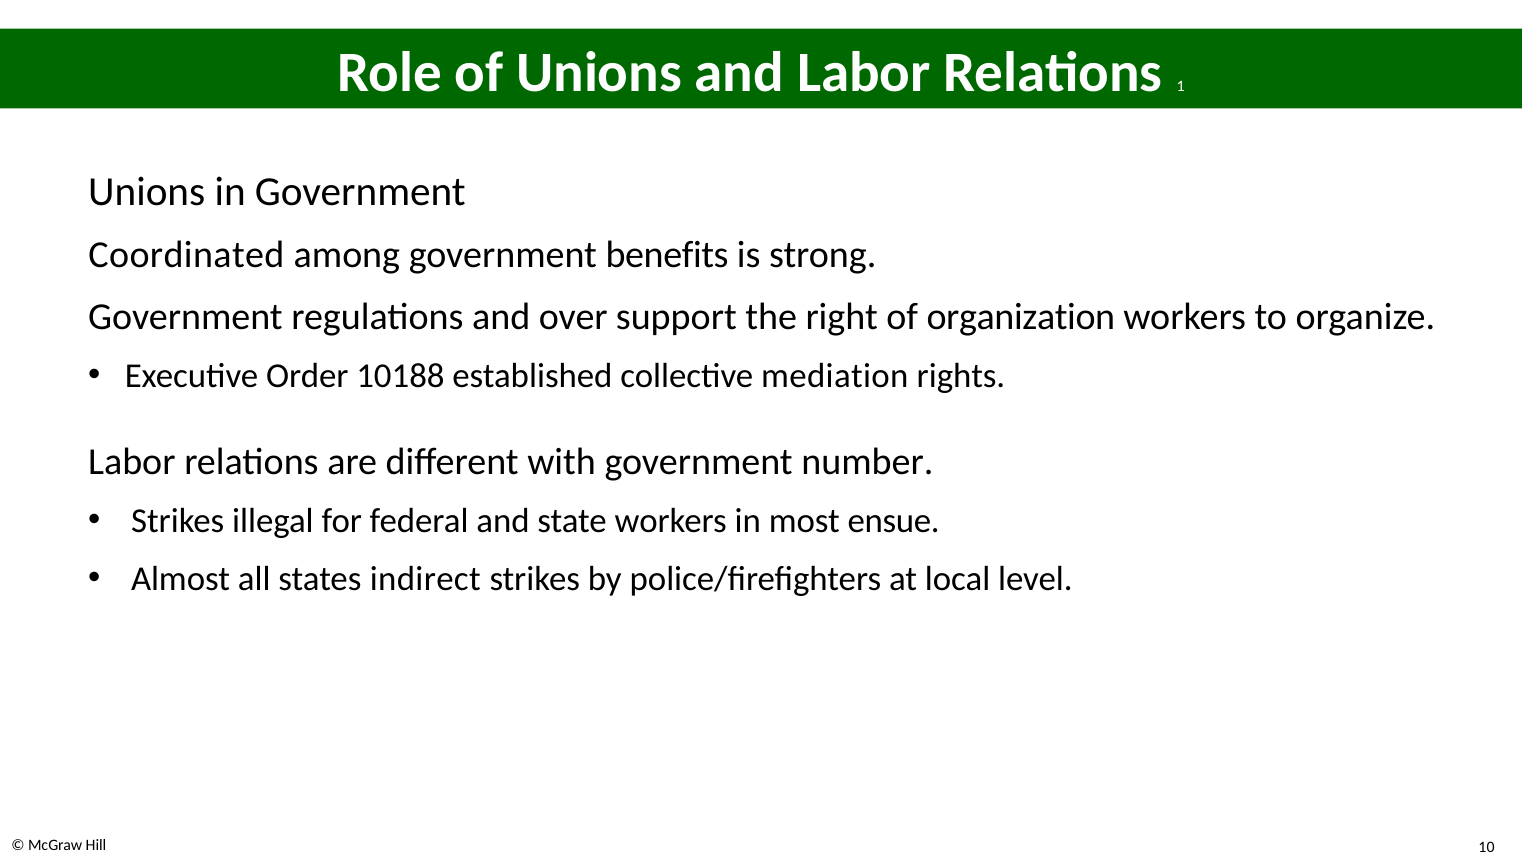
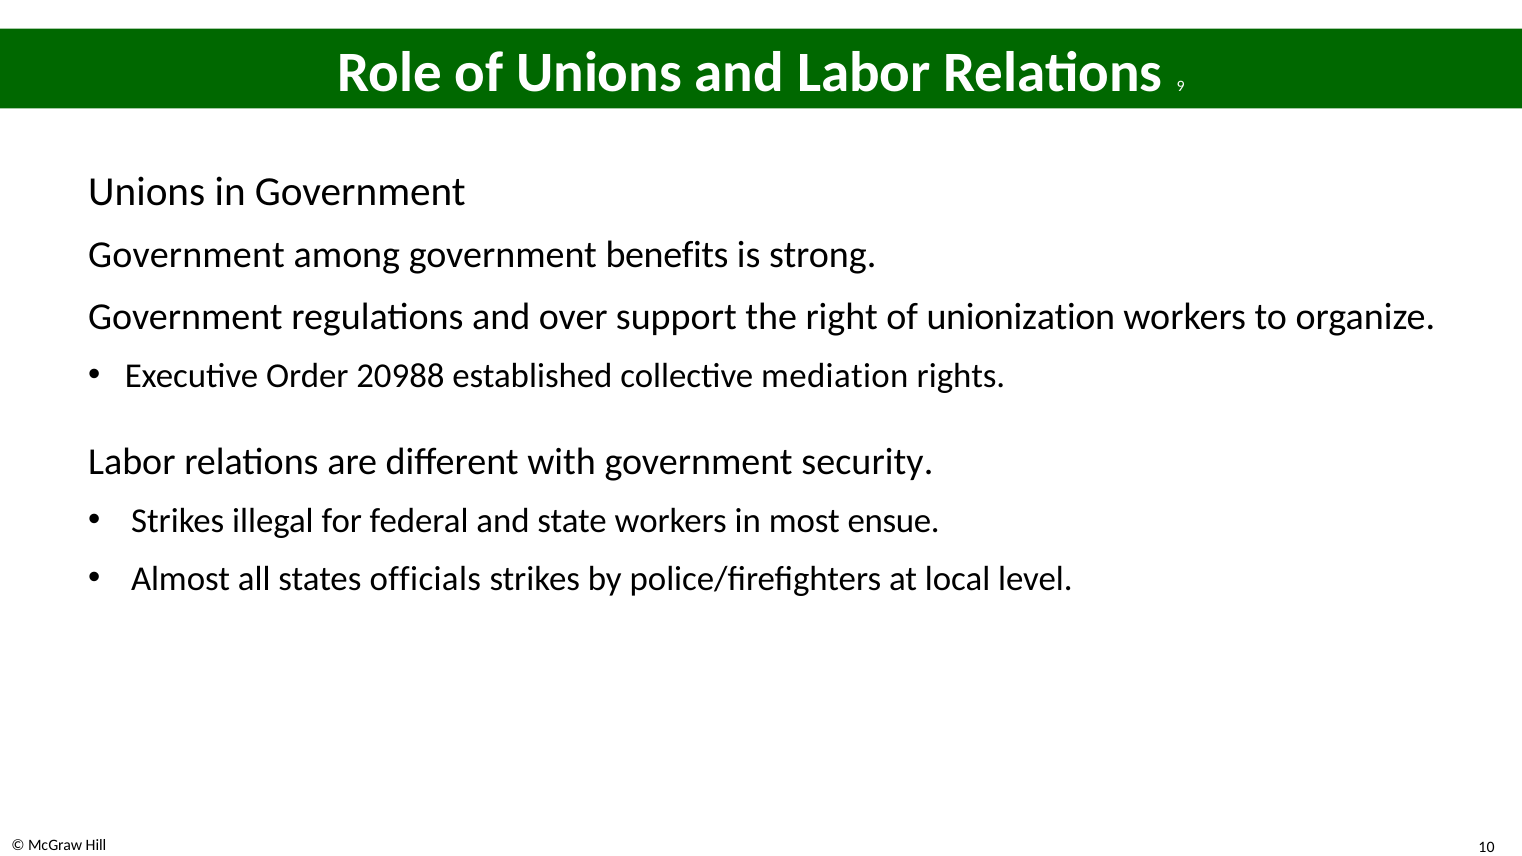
1: 1 -> 9 (1181, 86)
Coordinated: Coordinated -> Government (187, 255)
organization: organization -> unionization (1021, 317)
10188: 10188 -> 20988 (400, 376)
number: number -> security (867, 462)
indirect: indirect -> officials (425, 579)
